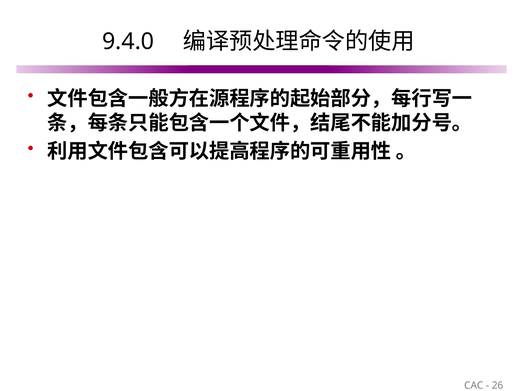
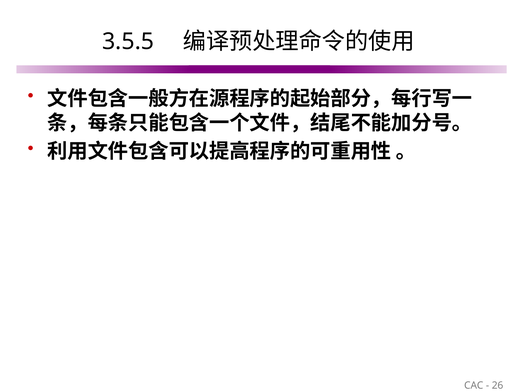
9.4.0: 9.4.0 -> 3.5.5 (128, 41)
